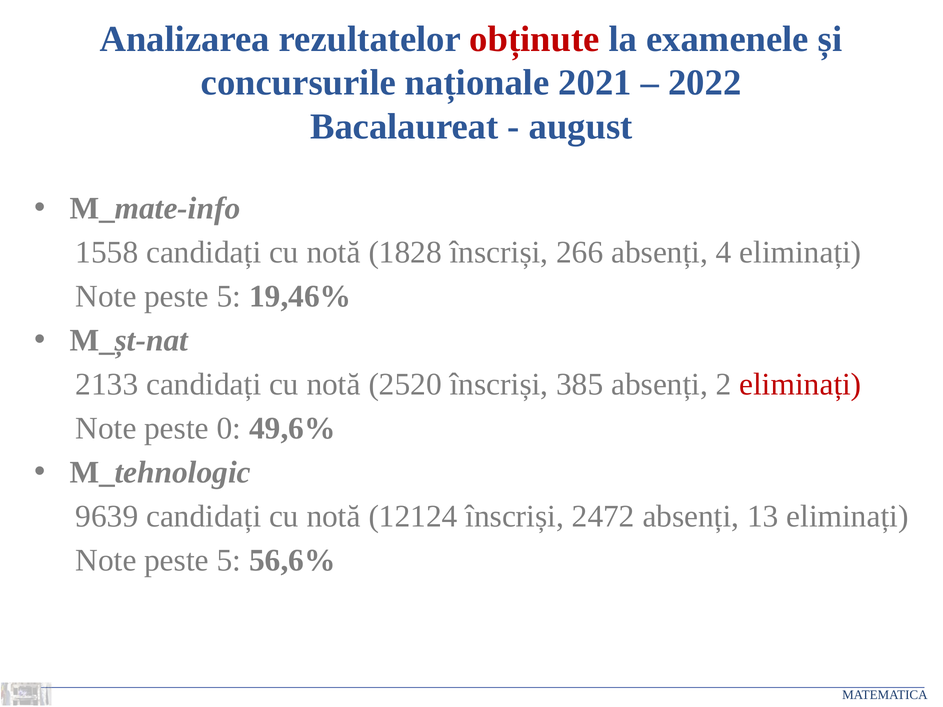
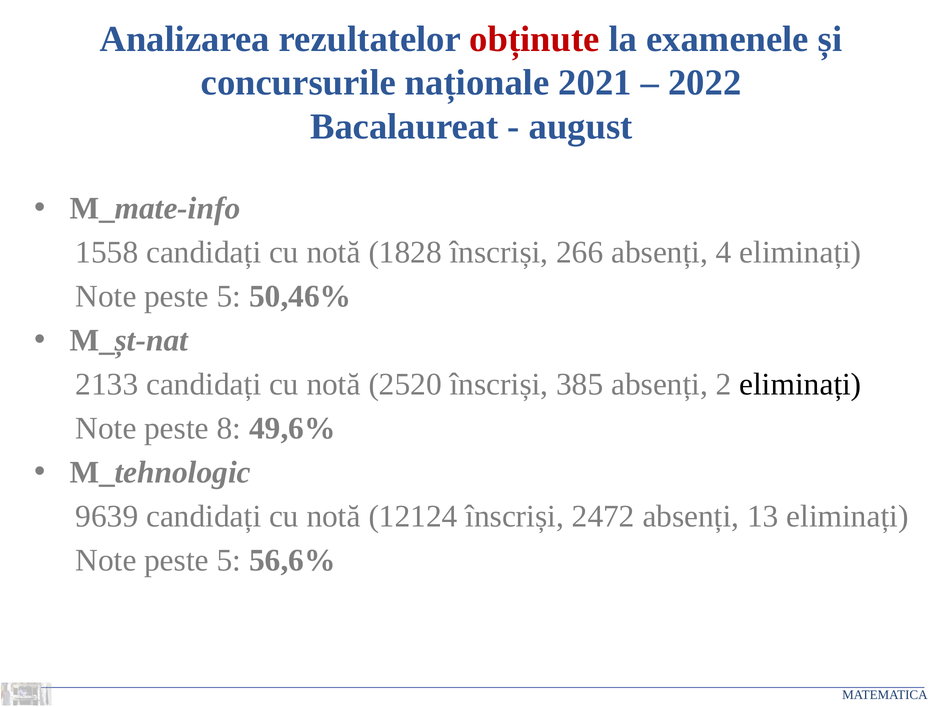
19,46%: 19,46% -> 50,46% (300, 297)
eliminați colour: red -> black (800, 385)
0: 0 -> 8 (229, 429)
